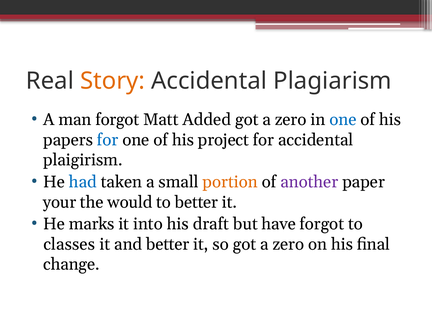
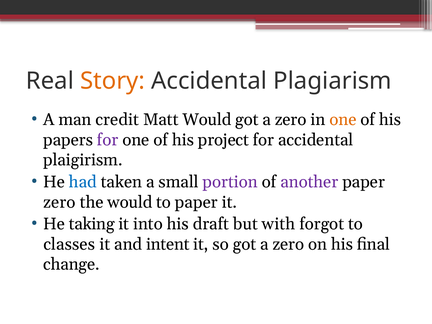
man forgot: forgot -> credit (117, 120)
Matt Added: Added -> Would (207, 120)
one colour: blue -> orange (343, 120)
for colour: blue -> purple (108, 140)
portion colour: orange -> purple (230, 182)
your: your -> zero (59, 202)
to better: better -> paper (196, 202)
marks: marks -> taking (92, 224)
have: have -> with (279, 224)
and better: better -> intent (168, 244)
